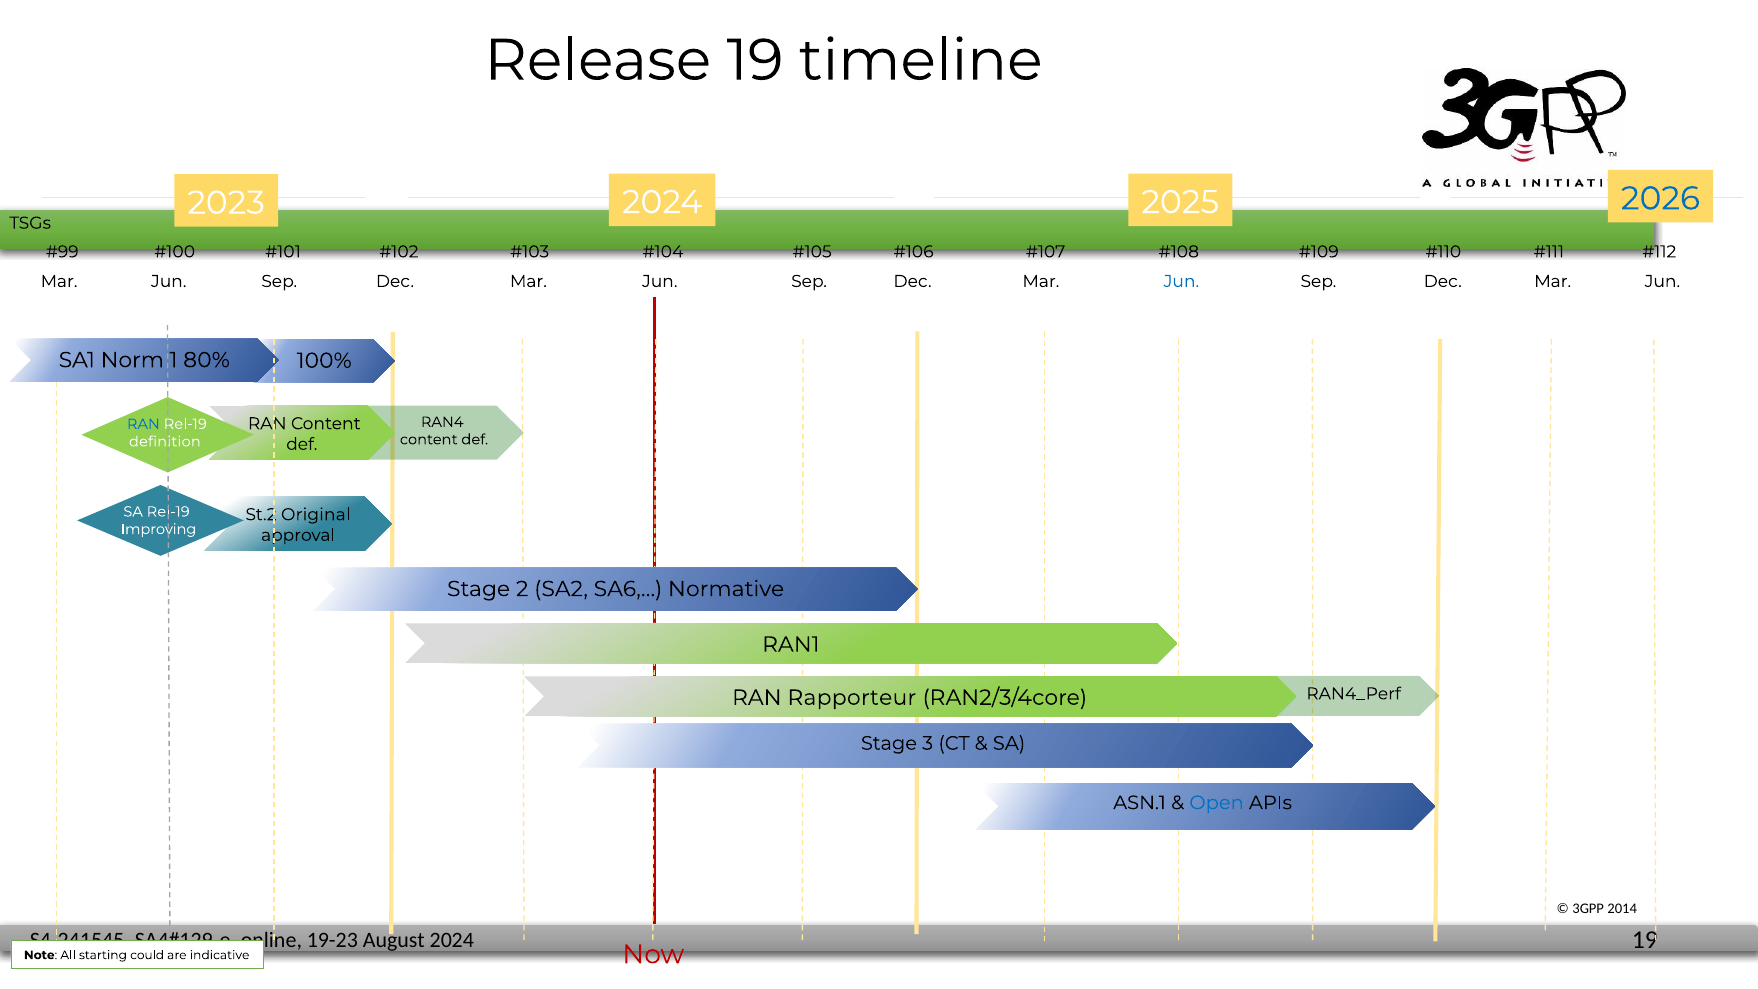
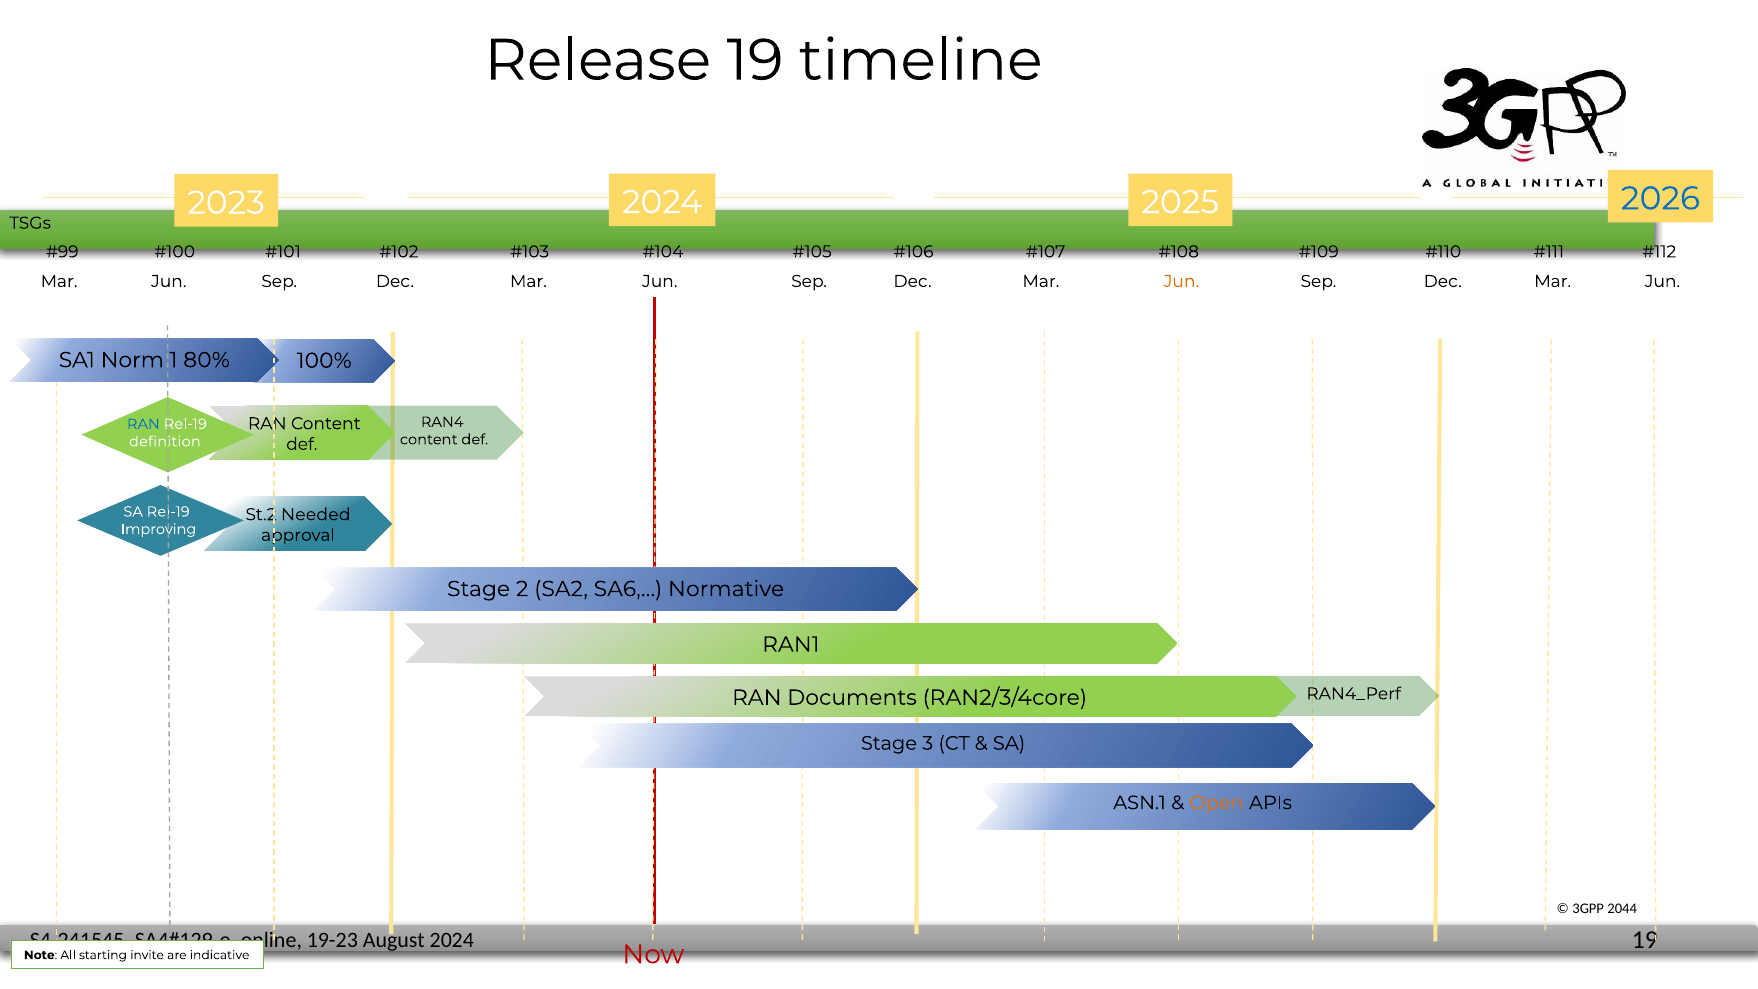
Jun colour: blue -> orange (1181, 281)
Original: Original -> Needed (316, 514)
Rapporteur: Rapporteur -> Documents (852, 697)
Open colour: blue -> orange (1217, 803)
2014: 2014 -> 2044 (1622, 909)
could: could -> invite (147, 955)
